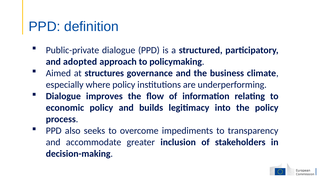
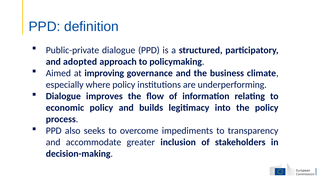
structures: structures -> improving (104, 73)
